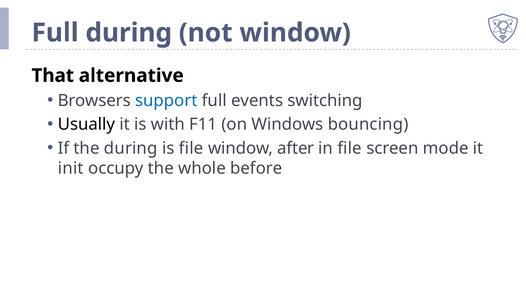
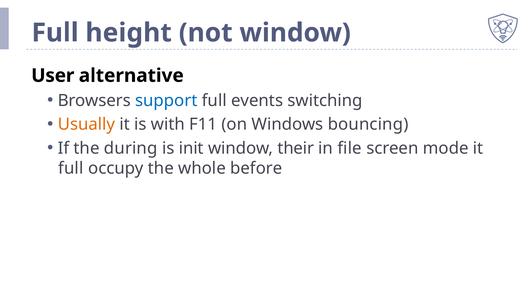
Full during: during -> height (129, 33)
That: That -> User (53, 76)
Usually colour: black -> orange (86, 124)
is file: file -> init (191, 148)
after: after -> their (296, 148)
init: init -> full (71, 168)
